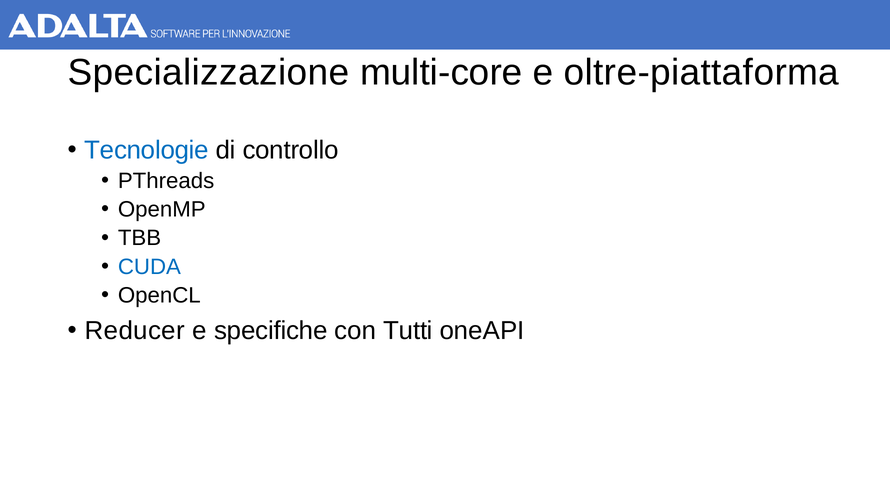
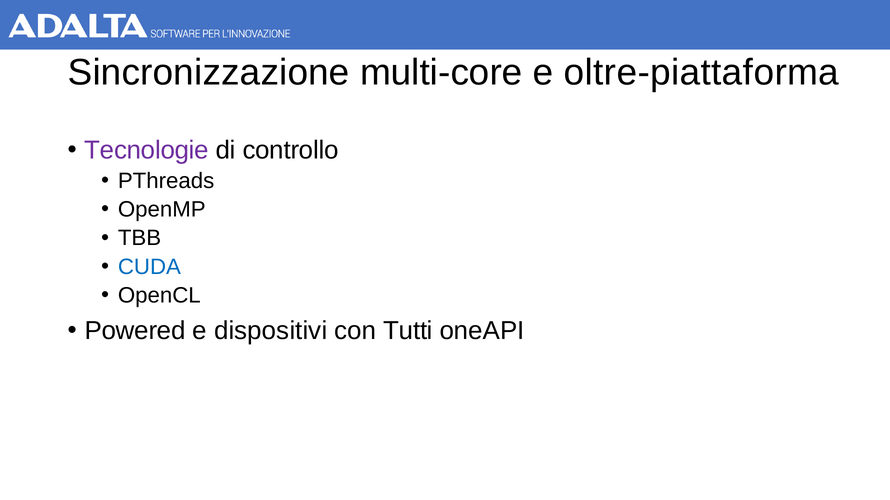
Specializzazione: Specializzazione -> Sincronizzazione (209, 73)
Tecnologie colour: blue -> purple (147, 150)
Reducer: Reducer -> Powered (135, 331)
specifiche: specifiche -> dispositivi (271, 331)
